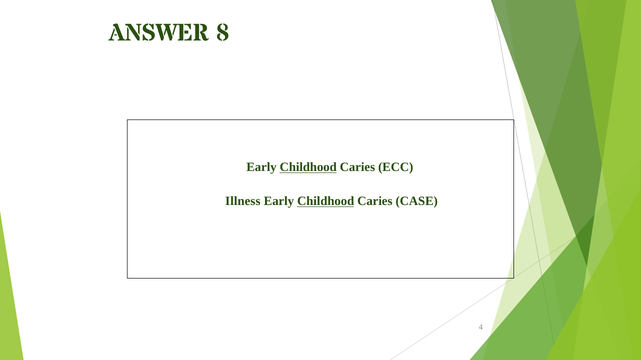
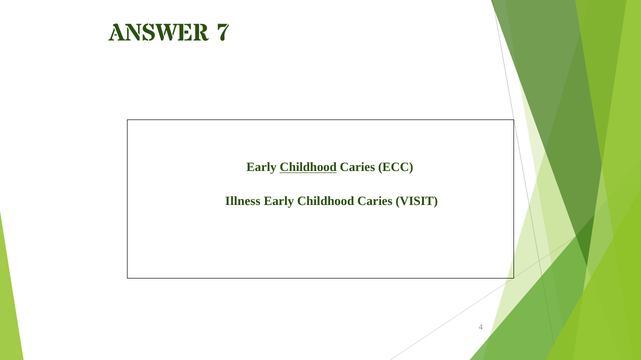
8: 8 -> 7 (223, 33)
Childhood underline: present -> none (326, 202)
CASE: CASE -> VISIT (417, 202)
